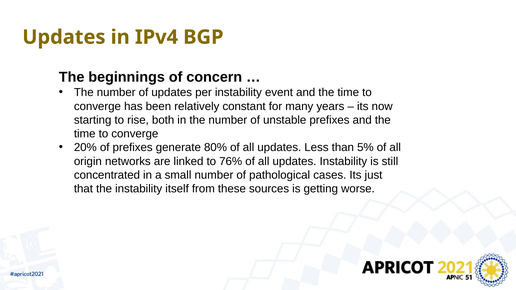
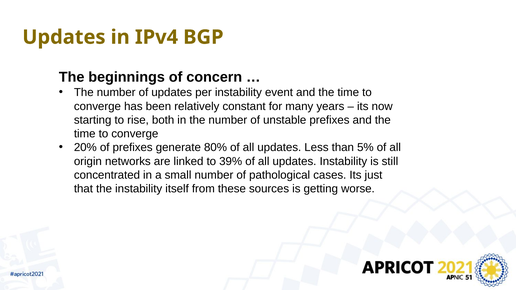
76%: 76% -> 39% (231, 161)
